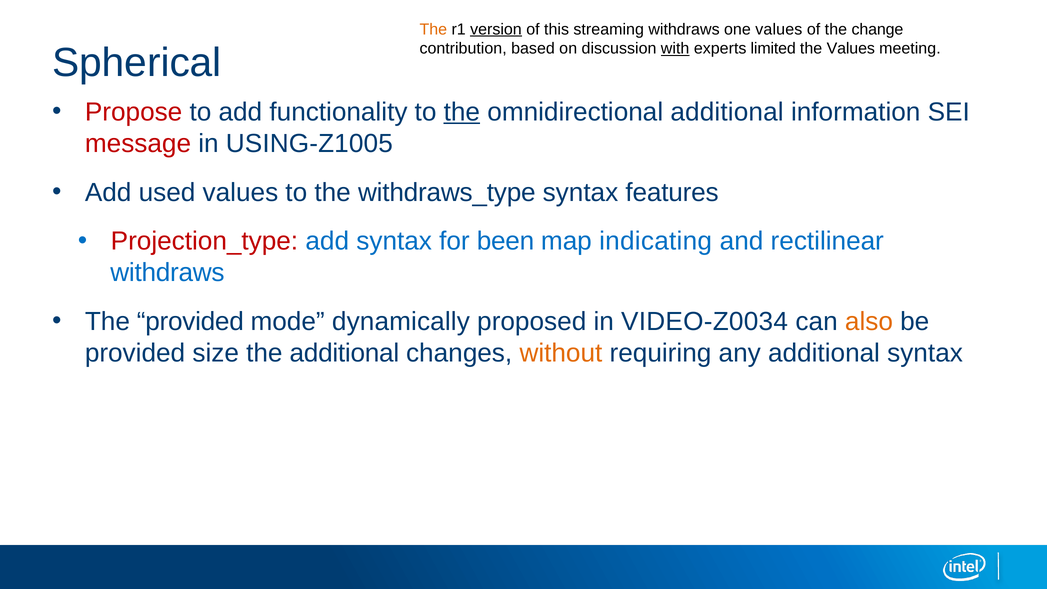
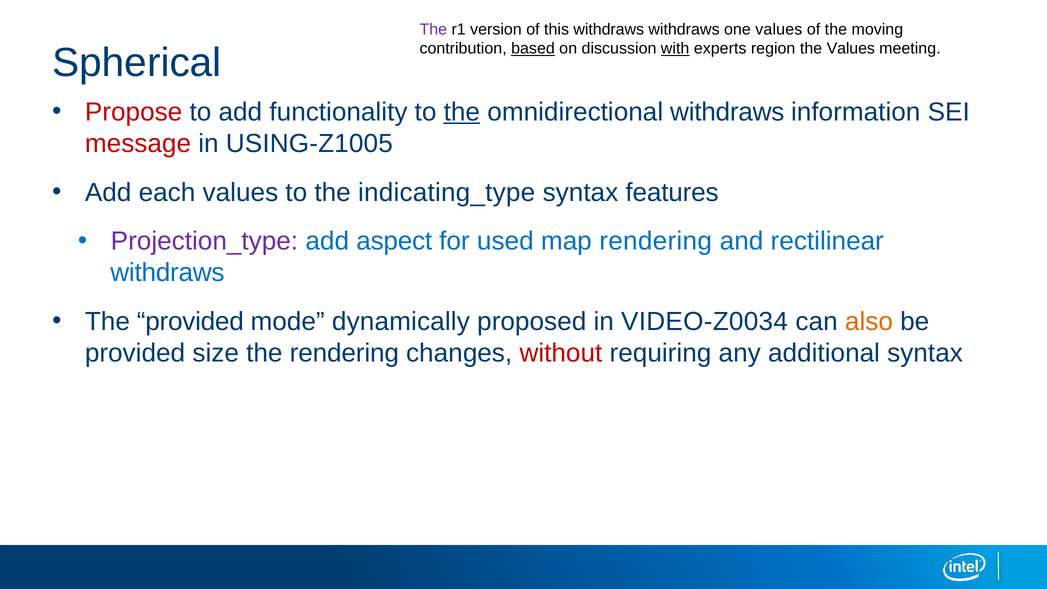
The colour: orange -> purple (433, 29)
version underline: present -> none (496, 29)
this streaming: streaming -> withdraws (609, 29)
change: change -> moving (877, 29)
based underline: none -> present (533, 49)
limited: limited -> region (773, 49)
omnidirectional additional: additional -> withdraws (727, 112)
used: used -> each (167, 192)
withdraws_type: withdraws_type -> indicating_type (447, 192)
Projection_type colour: red -> purple (204, 241)
add syntax: syntax -> aspect (394, 241)
been: been -> used (505, 241)
map indicating: indicating -> rendering (656, 241)
the additional: additional -> rendering (344, 353)
without colour: orange -> red (561, 353)
